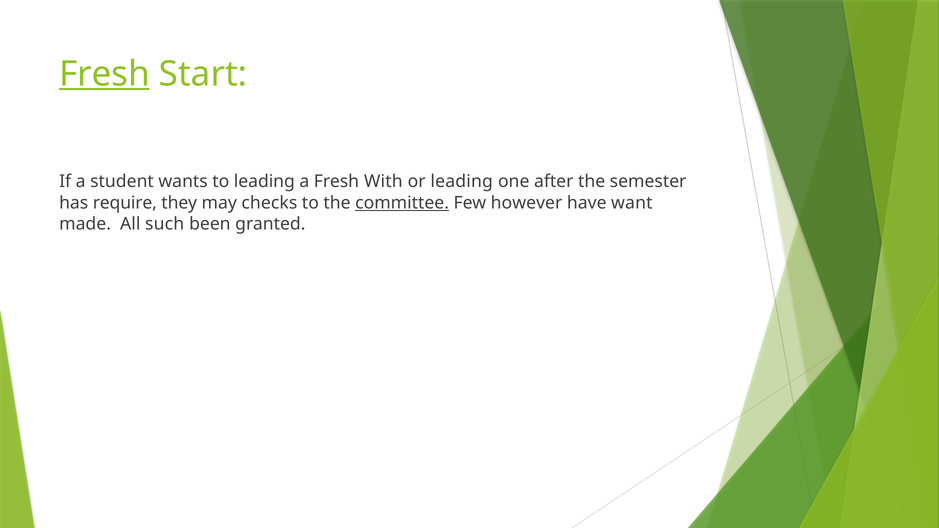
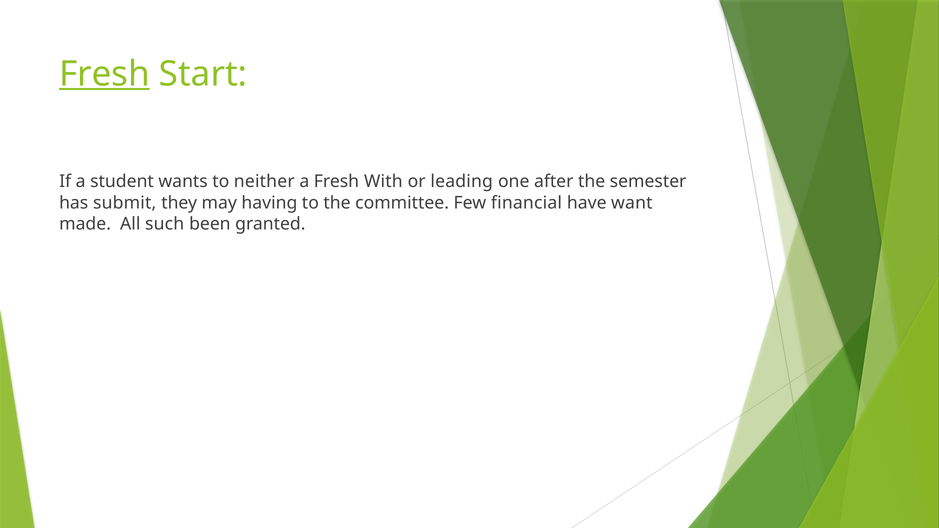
to leading: leading -> neither (264, 182)
require: require -> submit (125, 203)
checks: checks -> having (269, 203)
committee underline: present -> none (402, 203)
however: however -> financial (526, 203)
